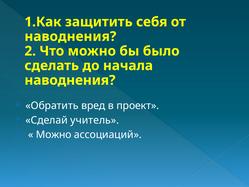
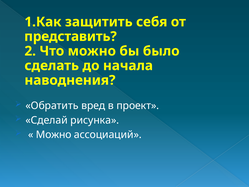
наводнения: наводнения -> представить (70, 36)
учитель: учитель -> рисунка (95, 120)
